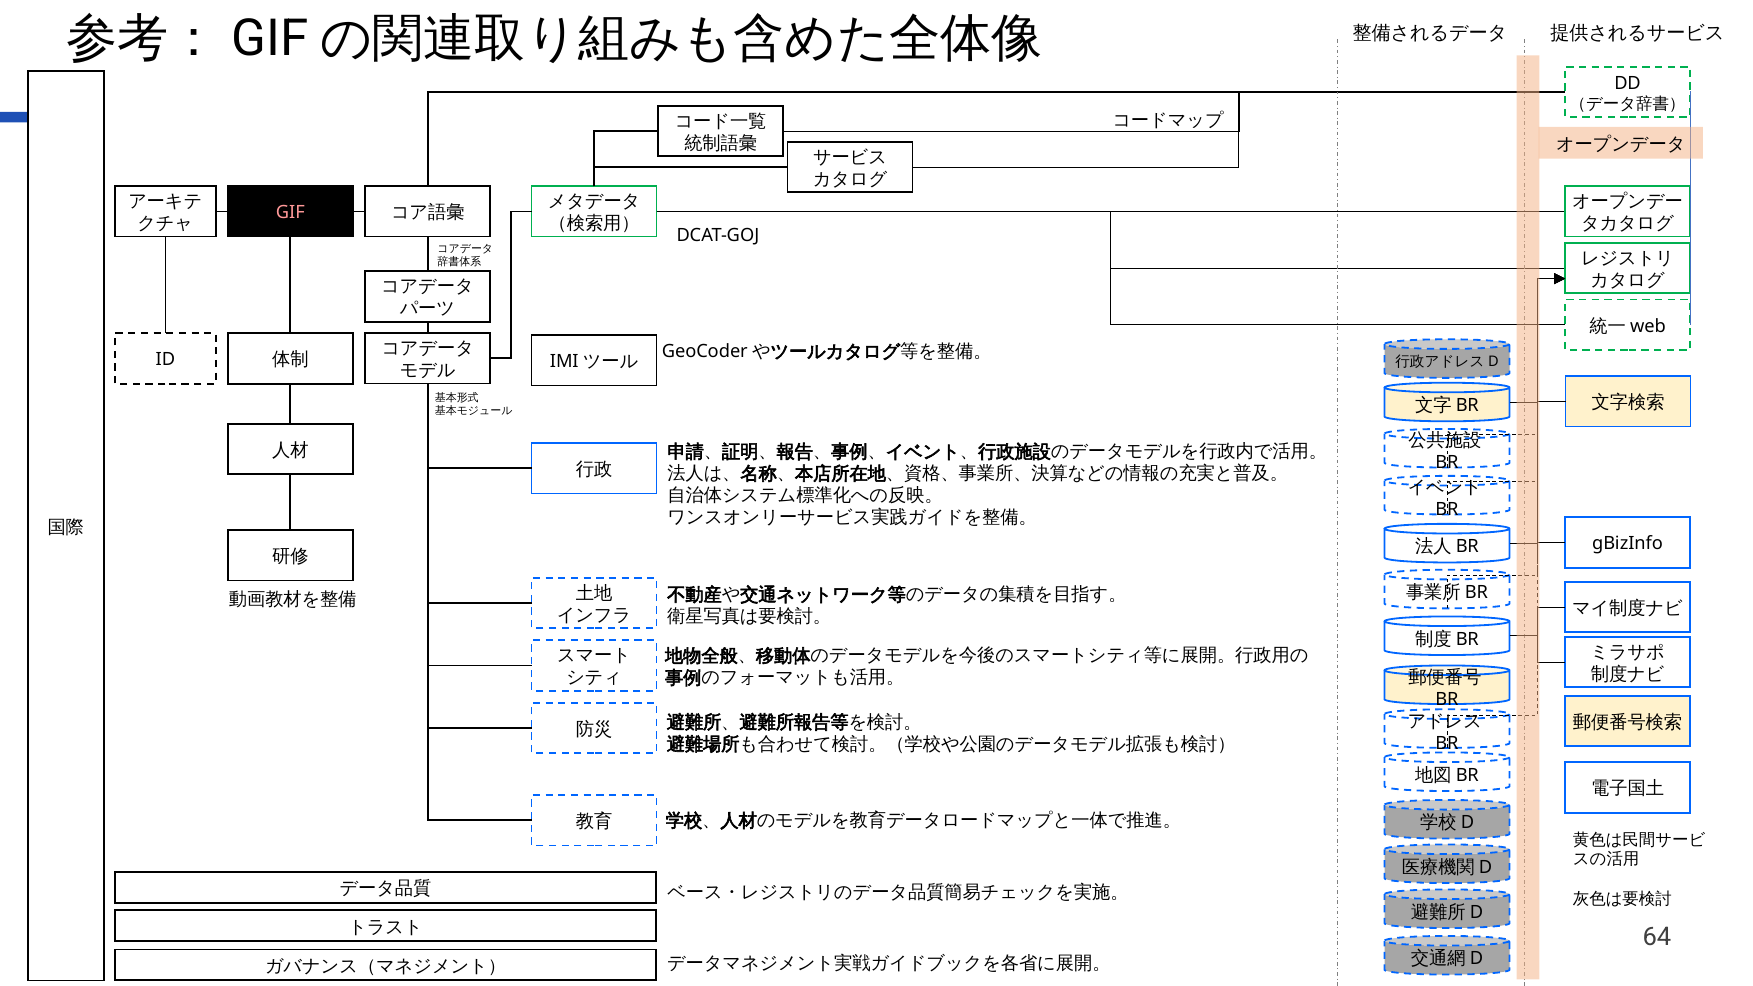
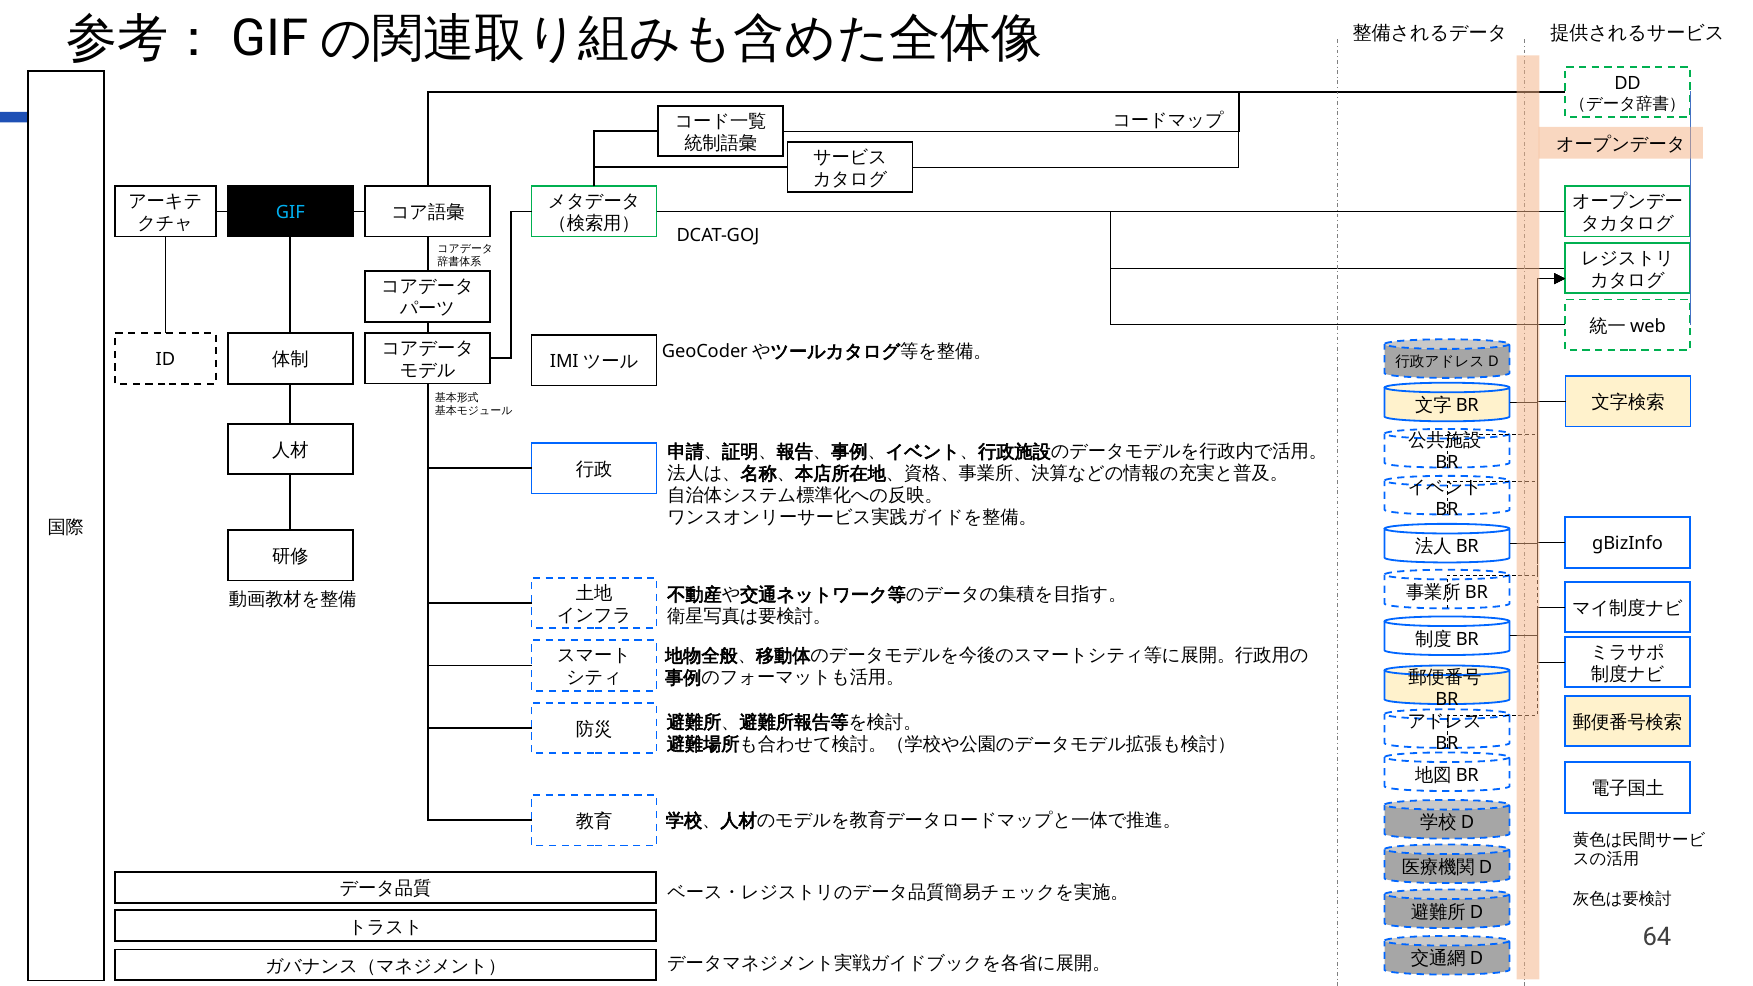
GIF colour: pink -> light blue (290, 213)
